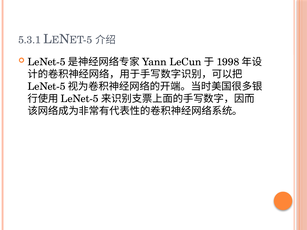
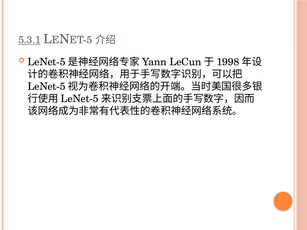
5.3.1 underline: none -> present (30, 40)
